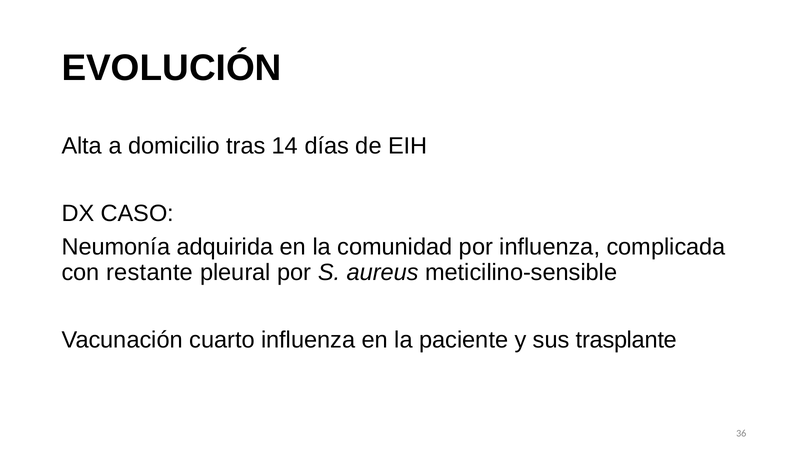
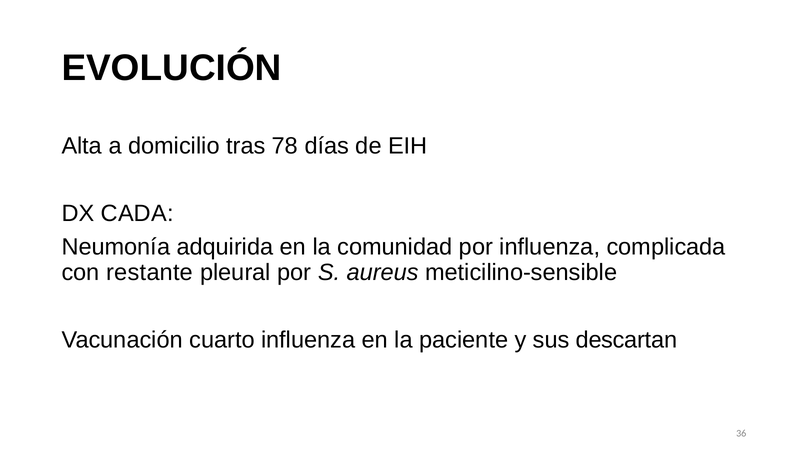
14: 14 -> 78 (285, 146)
CASO: CASO -> CADA (137, 214)
trasplante: trasplante -> descartan (626, 340)
